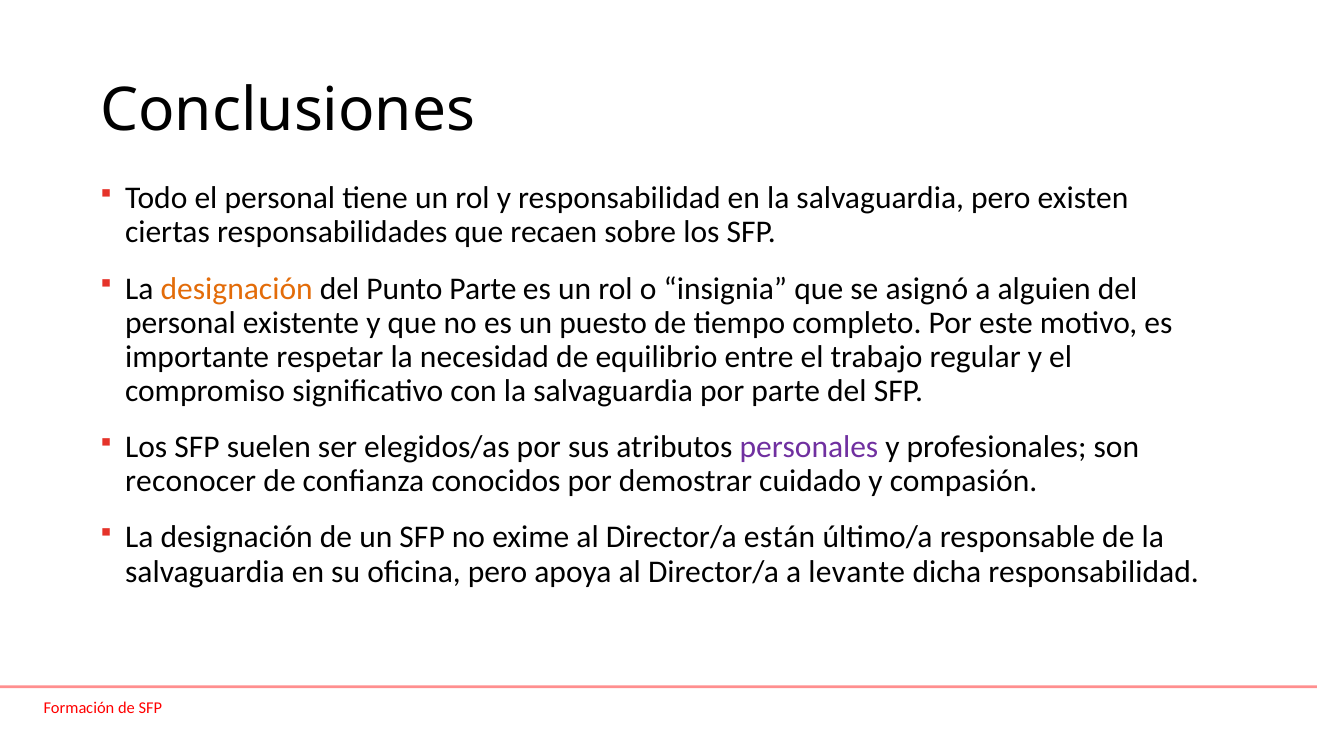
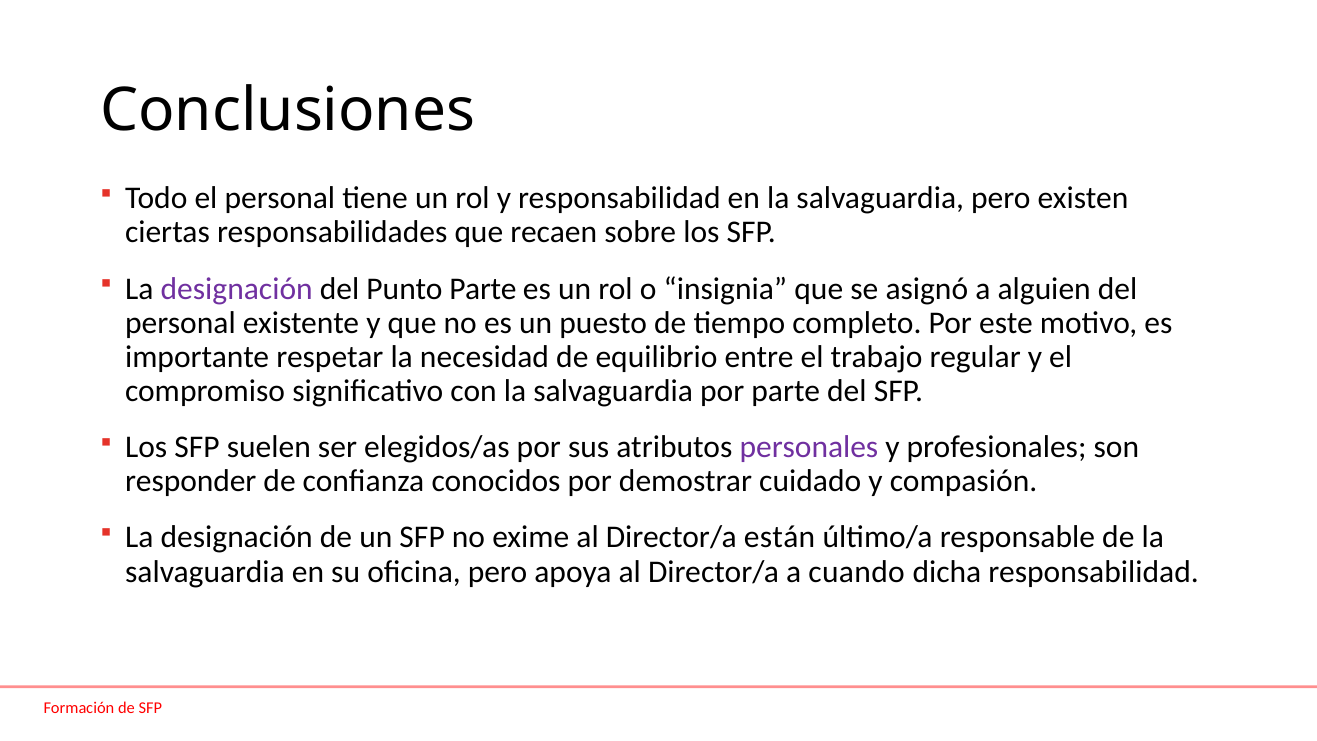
designación colour: orange -> purple (237, 289)
reconocer: reconocer -> responder (191, 481)
levante: levante -> cuando (857, 571)
